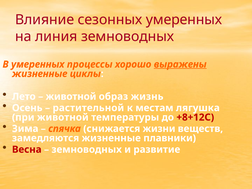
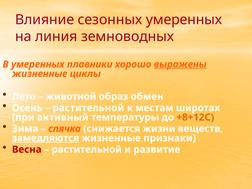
процессы: процессы -> плавники (90, 64)
жизнь: жизнь -> обмен (147, 97)
лягушка: лягушка -> широтах (198, 108)
при животной: животной -> активный (63, 117)
+8+12С colour: red -> orange (195, 117)
замедляются underline: none -> present (46, 138)
плавники: плавники -> признаки (170, 138)
земноводных: земноводных -> растительной (87, 149)
